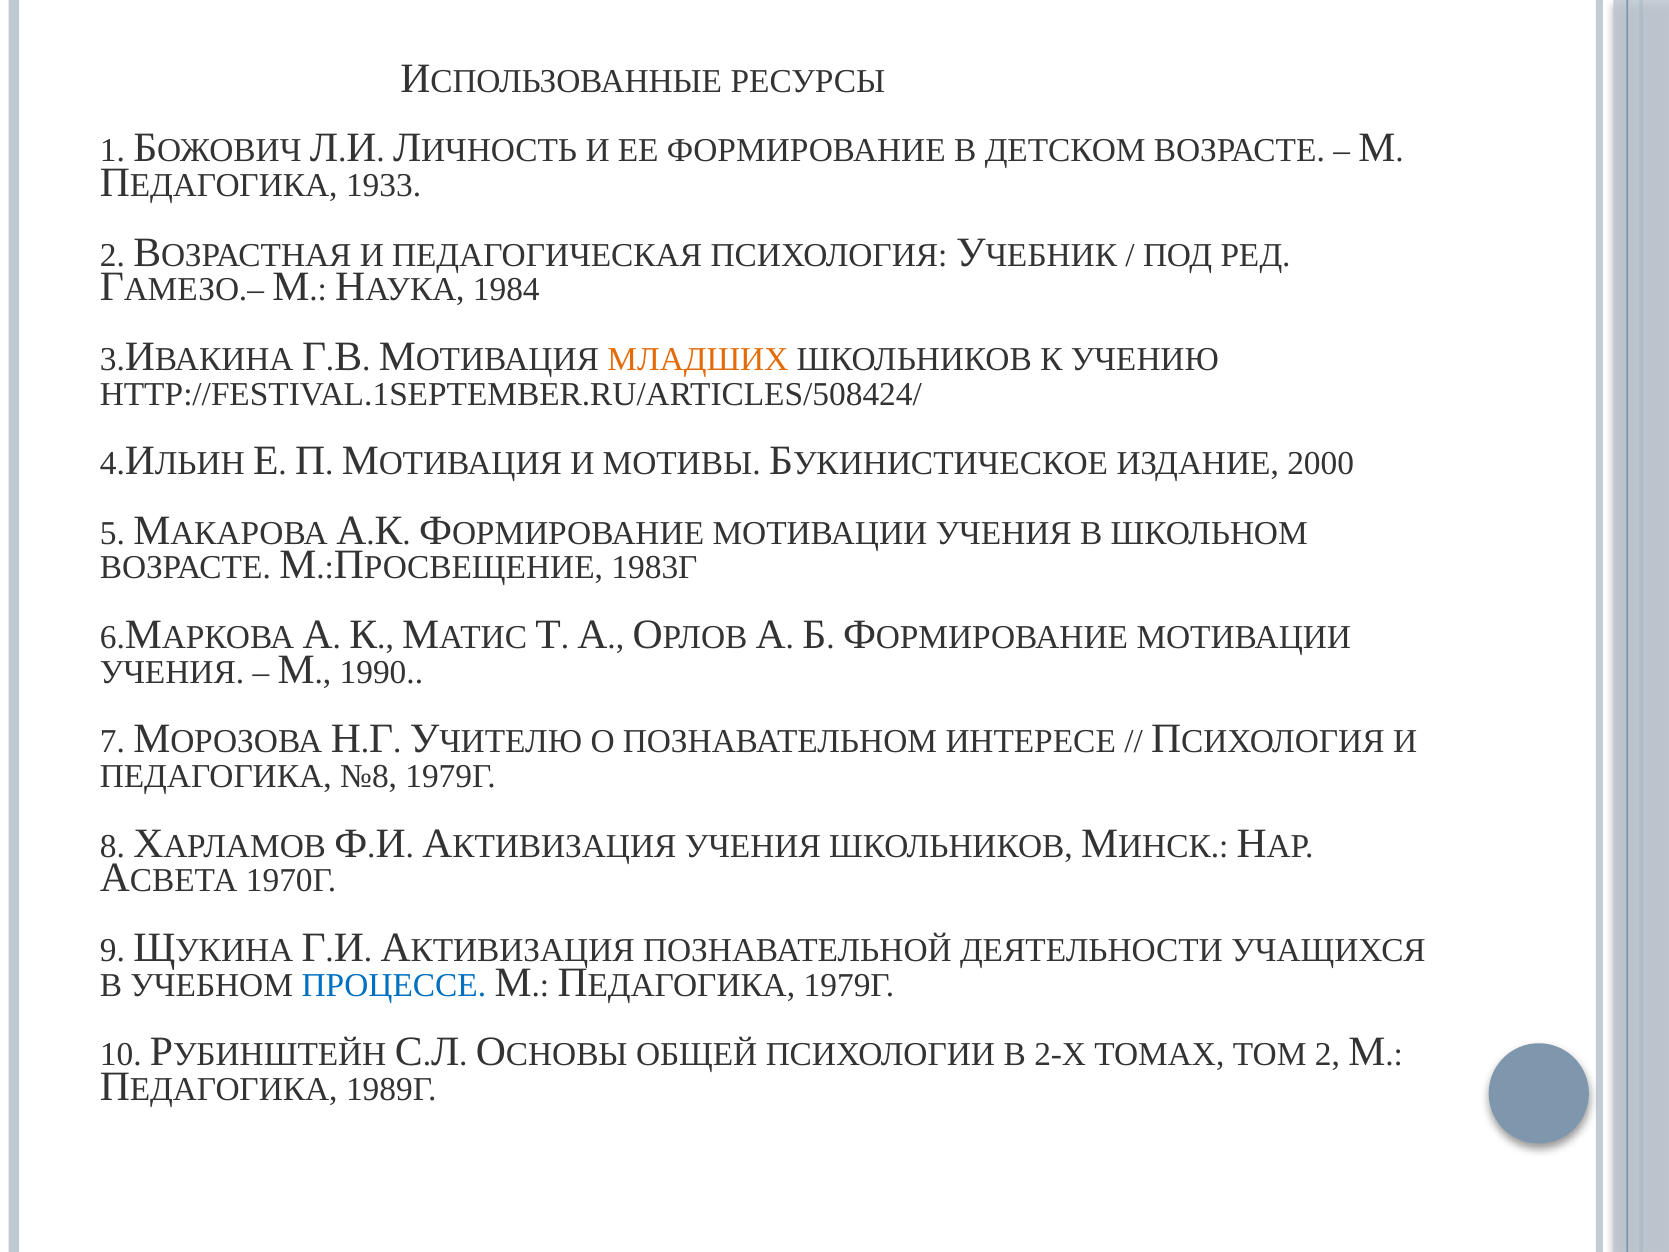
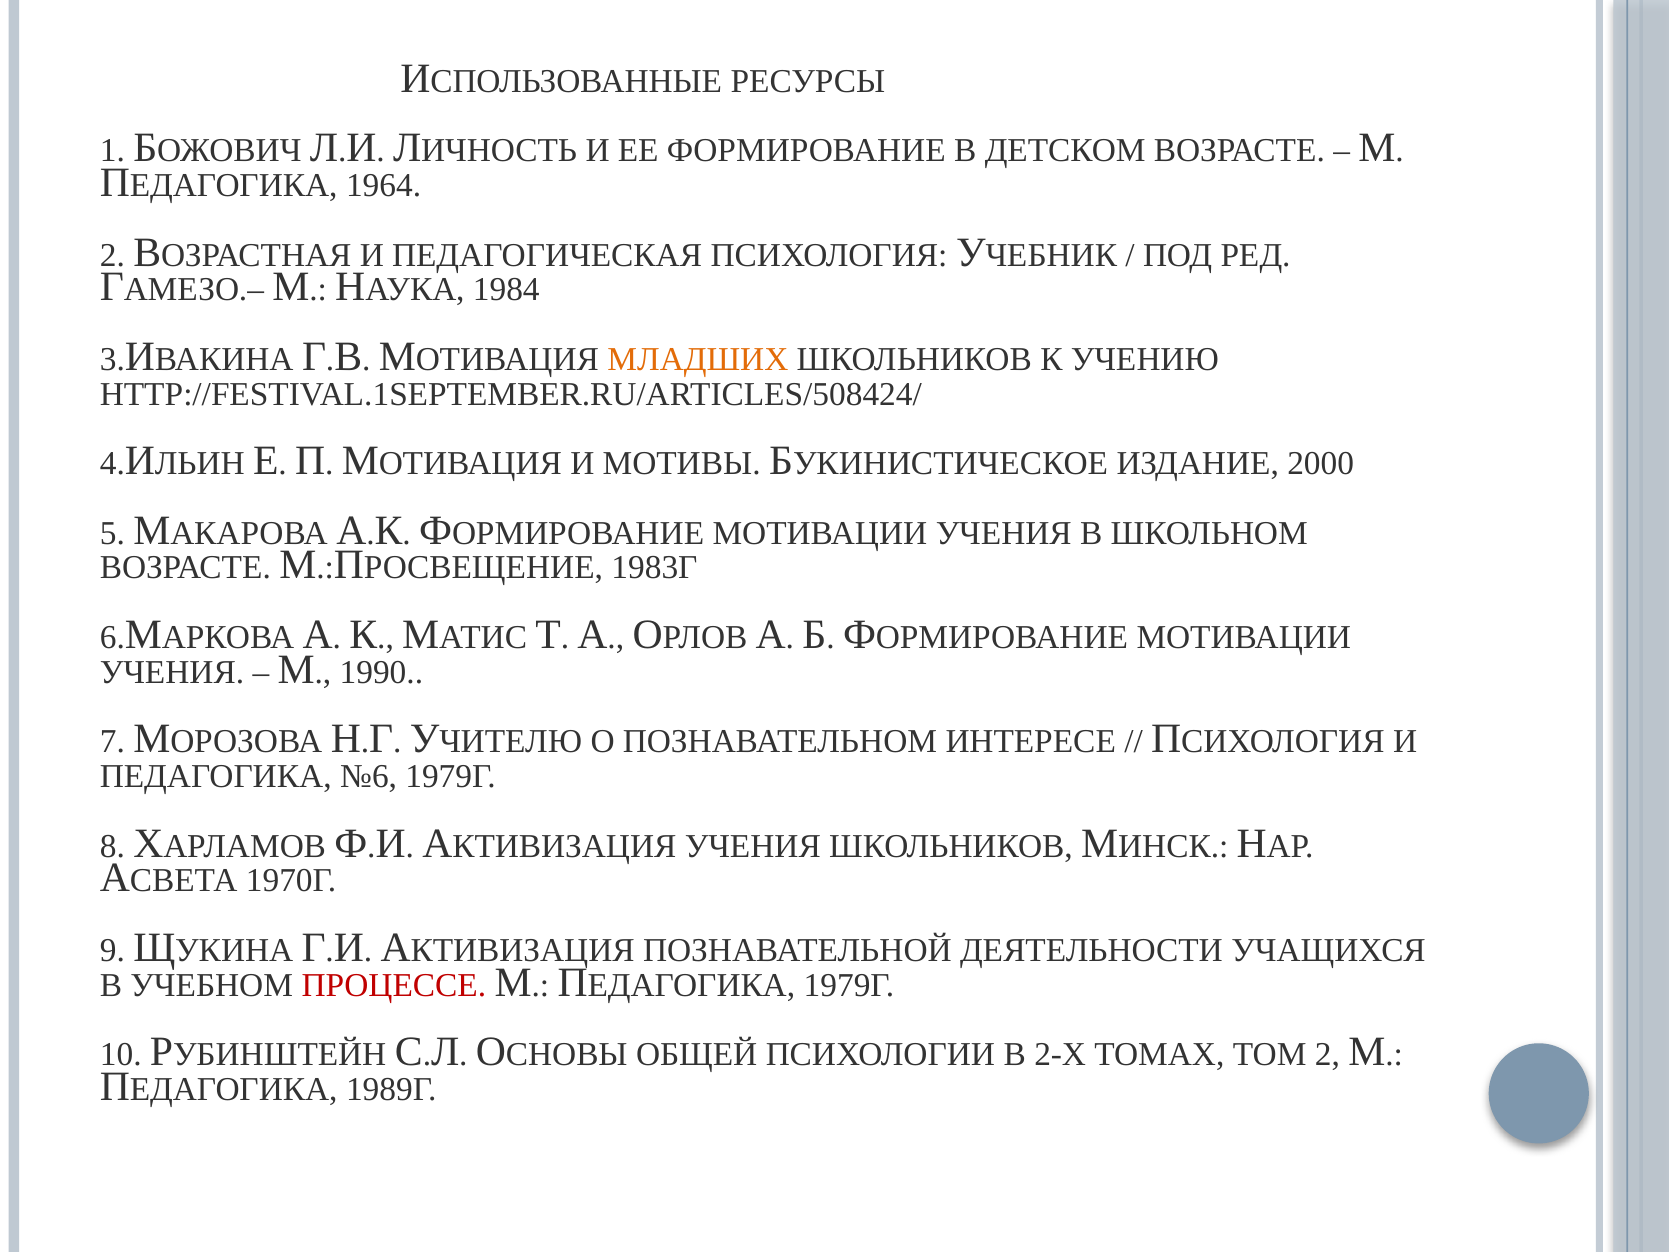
1933: 1933 -> 1964 (384, 185)
№8: №8 -> №6 (369, 776)
ПРОЦЕССЕ colour: blue -> red (394, 985)
